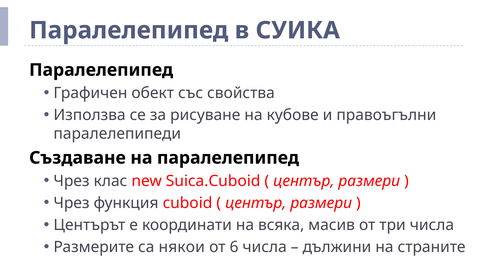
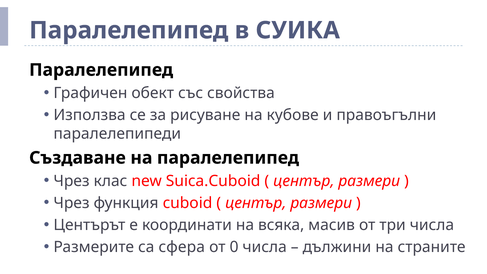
някои: някои -> сфера (182, 247)
6: 6 -> 0 (234, 247)
